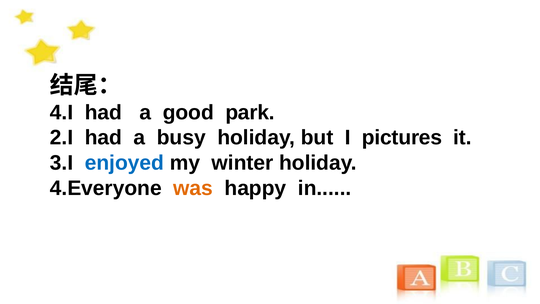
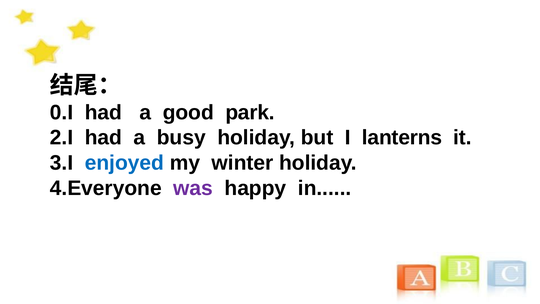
4.I: 4.I -> 0.I (62, 112)
pictures: pictures -> lanterns (402, 138)
was colour: orange -> purple (193, 188)
